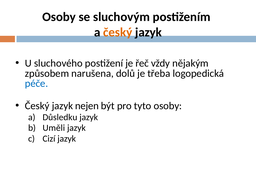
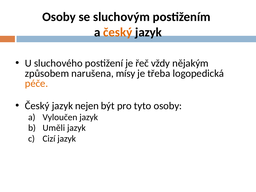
dolů: dolů -> mísy (126, 73)
péče colour: blue -> orange (37, 84)
Důsledku: Důsledku -> Vyloučen (60, 117)
